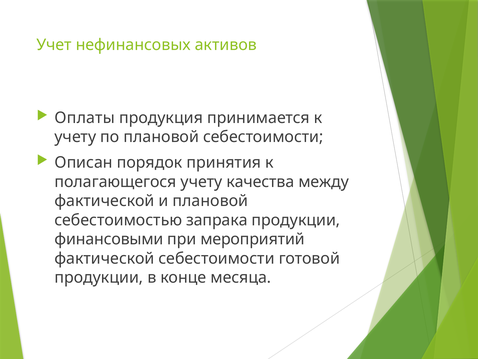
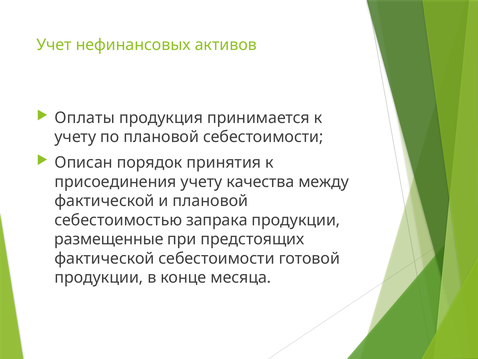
полагающегося: полагающегося -> присоединения (116, 182)
финансовыми: финансовыми -> размещенные (109, 239)
мероприятий: мероприятий -> предстоящих (252, 239)
